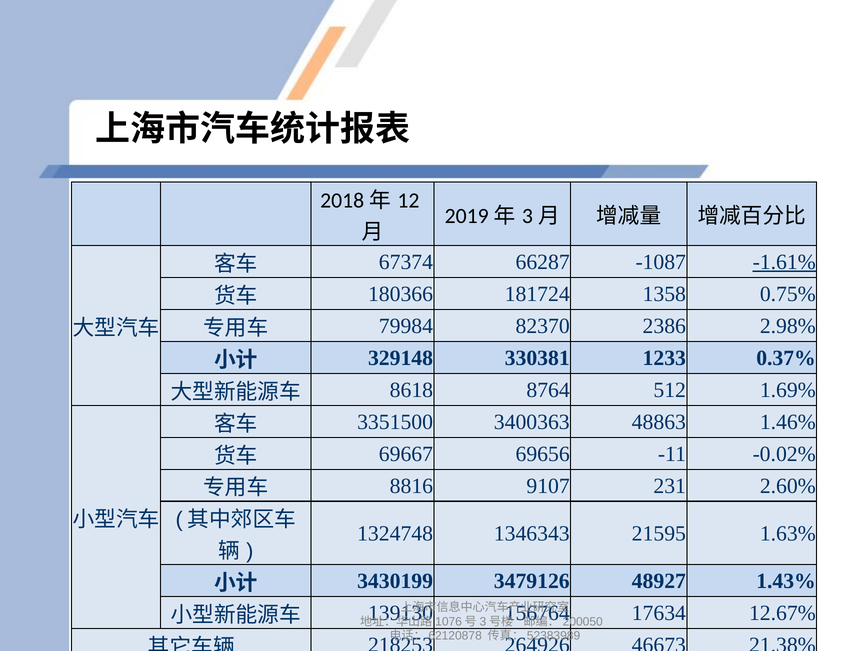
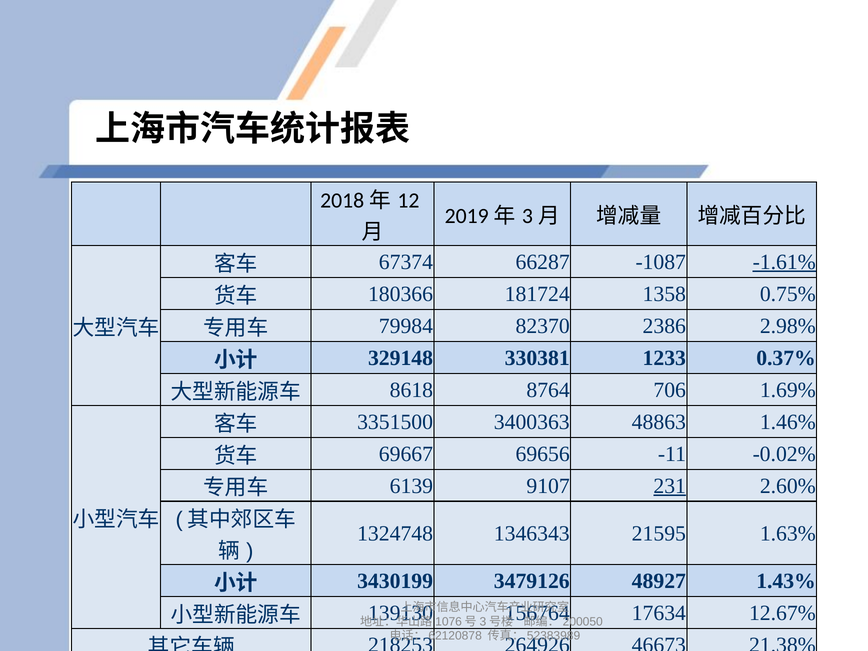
512: 512 -> 706 (670, 390)
8816: 8816 -> 6139 (411, 486)
231 underline: none -> present (670, 486)
